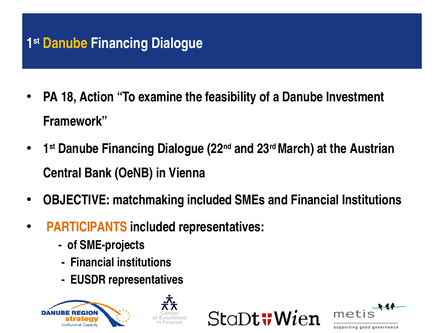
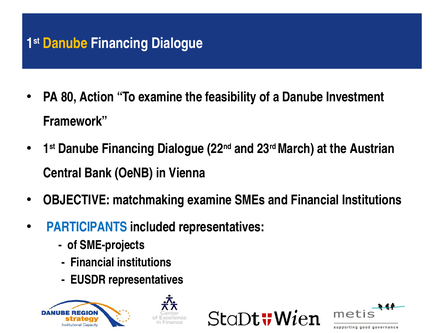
18: 18 -> 80 (69, 97)
matchmaking included: included -> examine (210, 200)
PARTICIPANTS colour: orange -> blue (87, 227)
